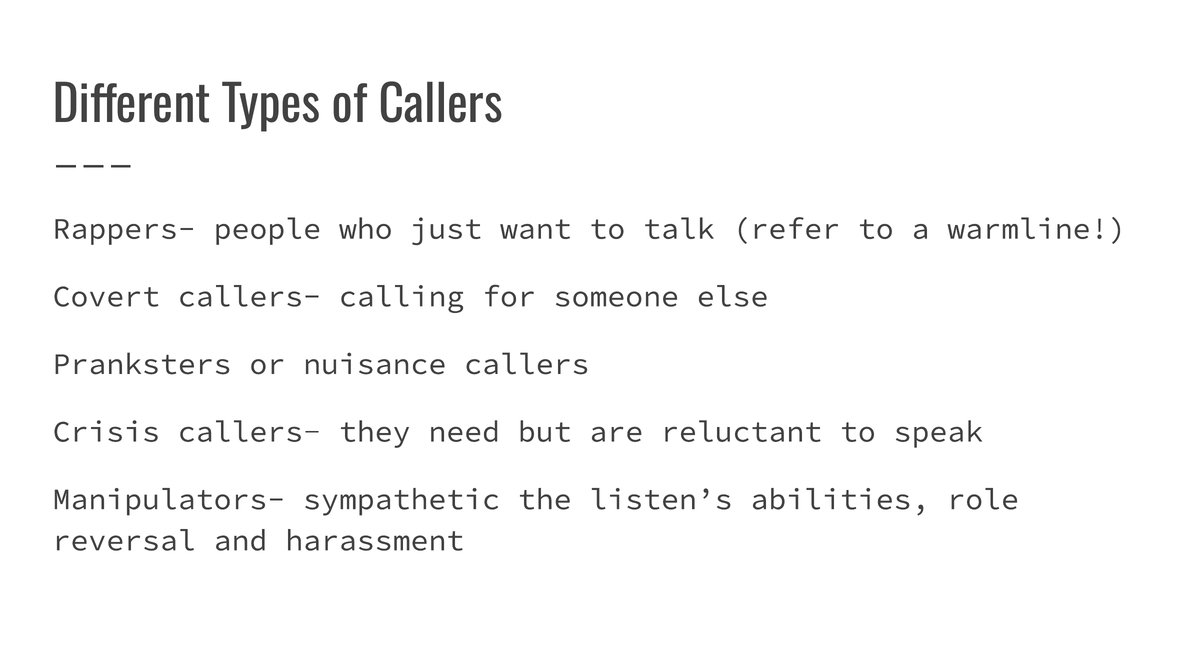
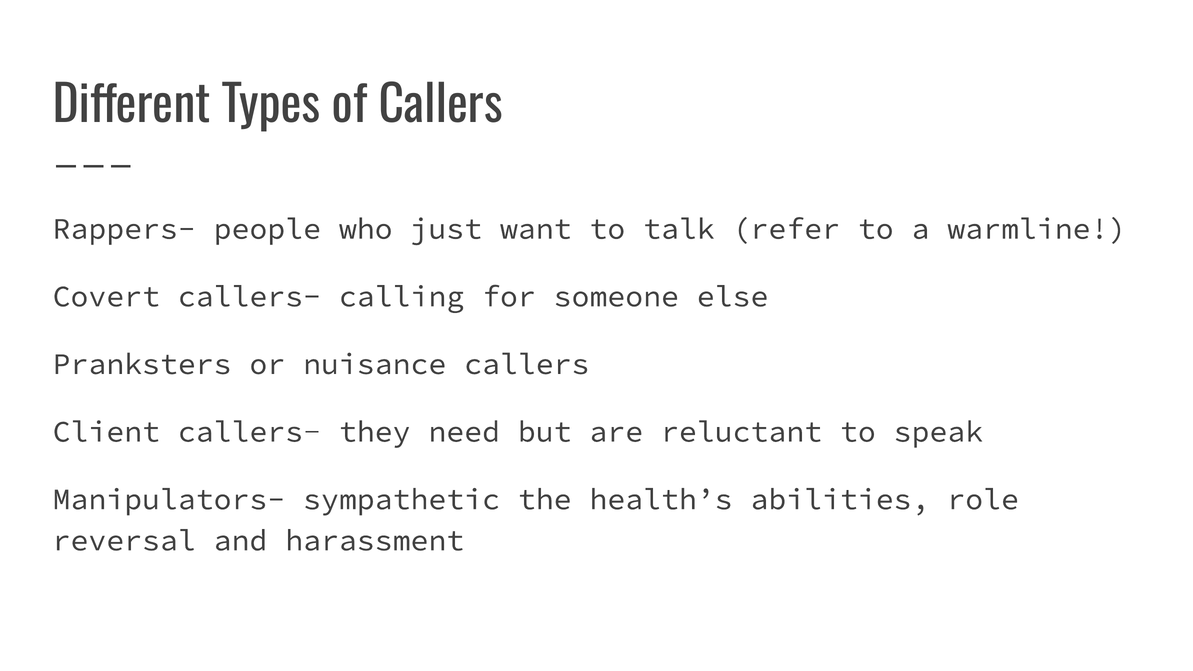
Crisis: Crisis -> Client (106, 432)
listen’s: listen’s -> health’s (661, 499)
